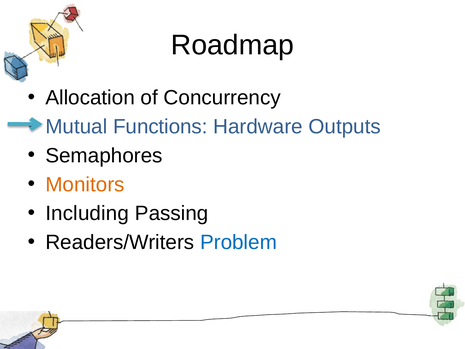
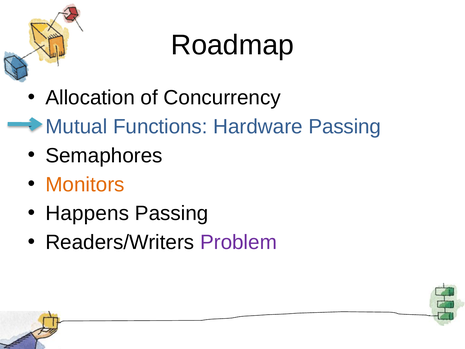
Hardware Outputs: Outputs -> Passing (345, 126)
Including: Including -> Happens (87, 213)
Problem colour: blue -> purple (238, 242)
